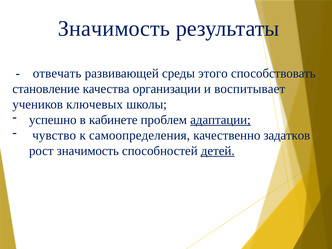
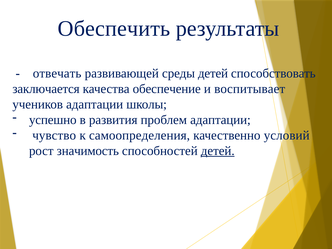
Значимость: Значимость -> Обеспечить (114, 29)
среды этого: этого -> детей (213, 73)
становление: становление -> заключается (46, 89)
организации: организации -> обеспечение (167, 89)
учеников ключевых: ключевых -> адаптации (95, 104)
кабинете: кабинете -> развития (113, 120)
адаптации underline: present -> none (220, 120)
задатков: задатков -> условий (287, 135)
